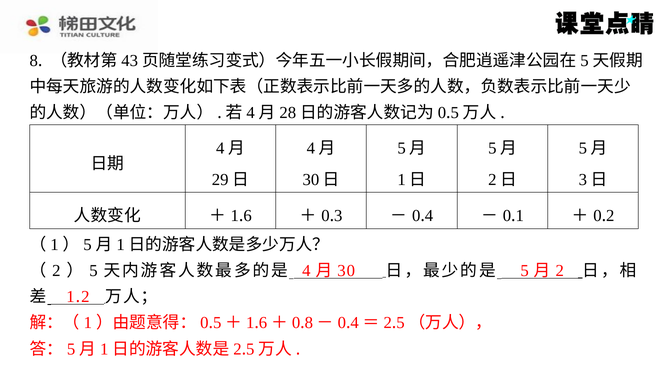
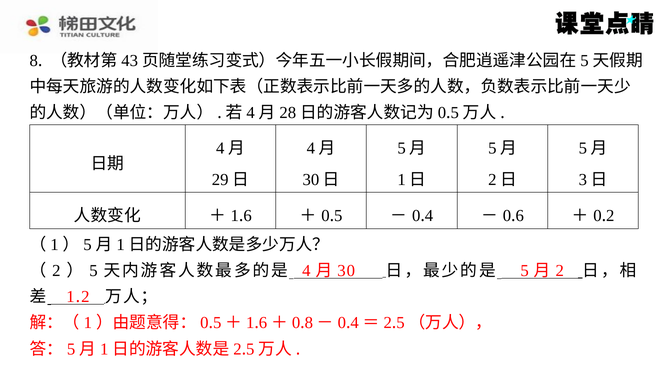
3: 3 -> 5 (338, 216)
1: 1 -> 6 (520, 216)
